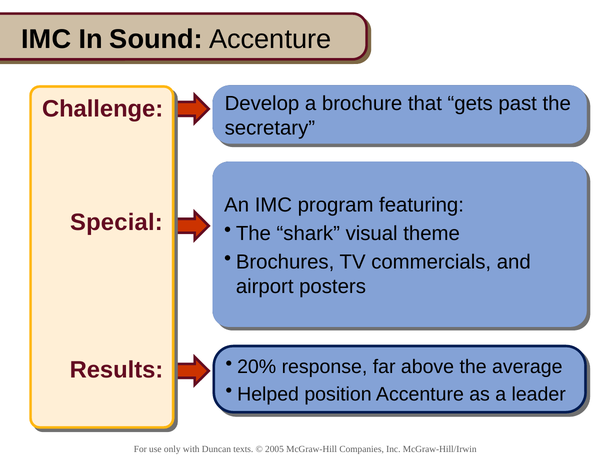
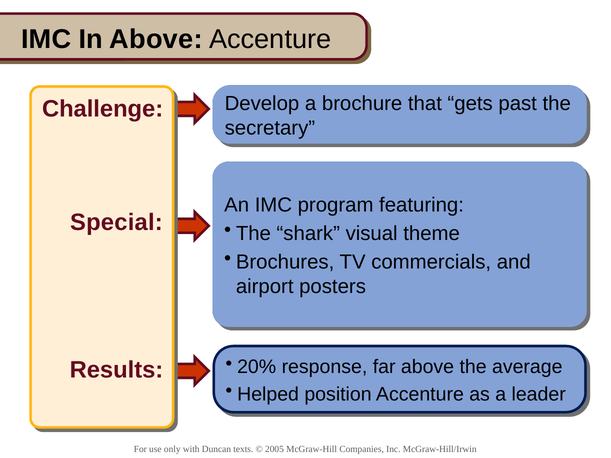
In Sound: Sound -> Above (156, 39)
